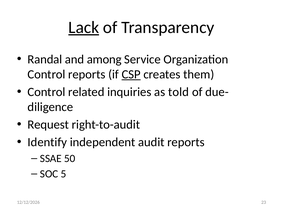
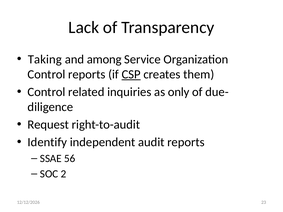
Lack underline: present -> none (84, 27)
Randal: Randal -> Taking (45, 59)
told: told -> only (179, 92)
50: 50 -> 56 (70, 159)
5: 5 -> 2 (63, 174)
